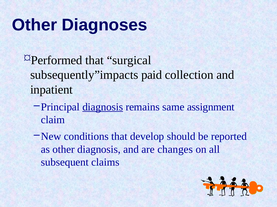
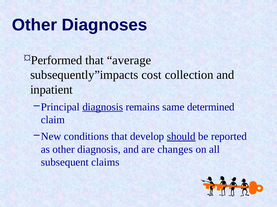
surgical: surgical -> average (129, 60)
paid: paid -> cost (152, 75)
assignment: assignment -> determined (211, 107)
should underline: none -> present (181, 137)
